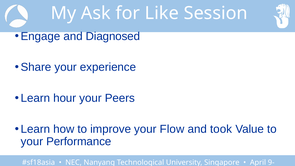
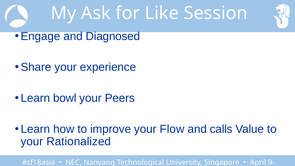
hour: hour -> bowl (65, 98)
took: took -> calls (221, 129)
Performance: Performance -> Rationalized (79, 141)
